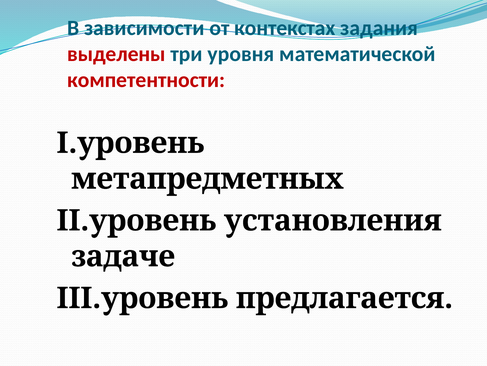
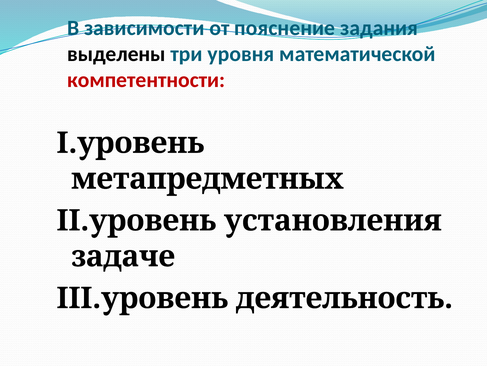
контекстах: контекстах -> пояснение (285, 28)
выделены colour: red -> black (116, 54)
предлагается: предлагается -> деятельность (344, 298)
